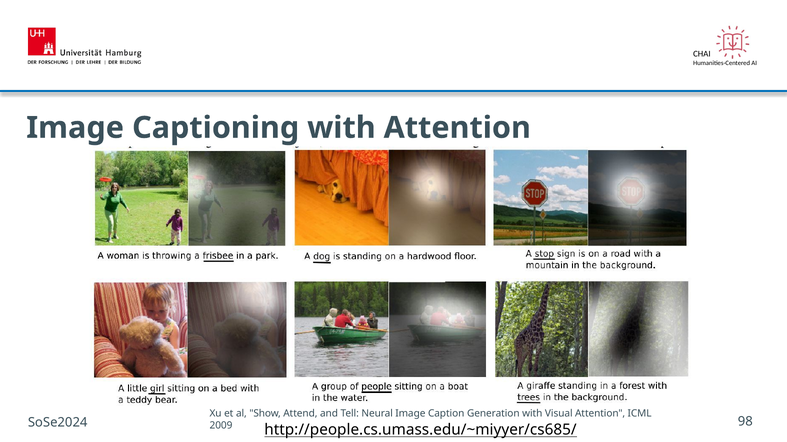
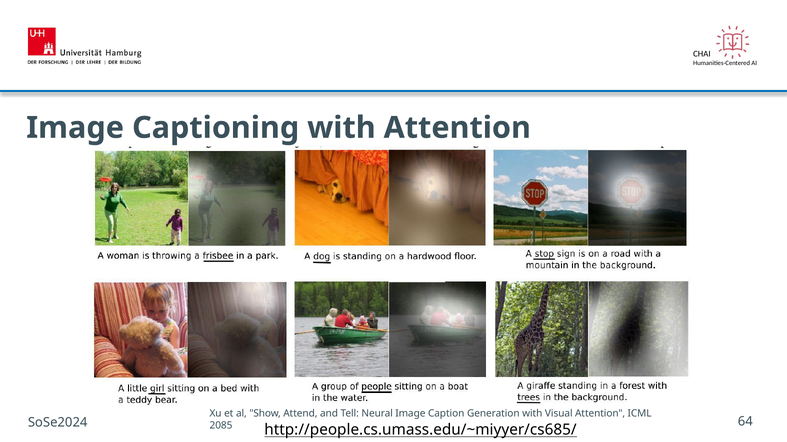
98: 98 -> 64 (745, 422)
2009: 2009 -> 2085 (221, 426)
